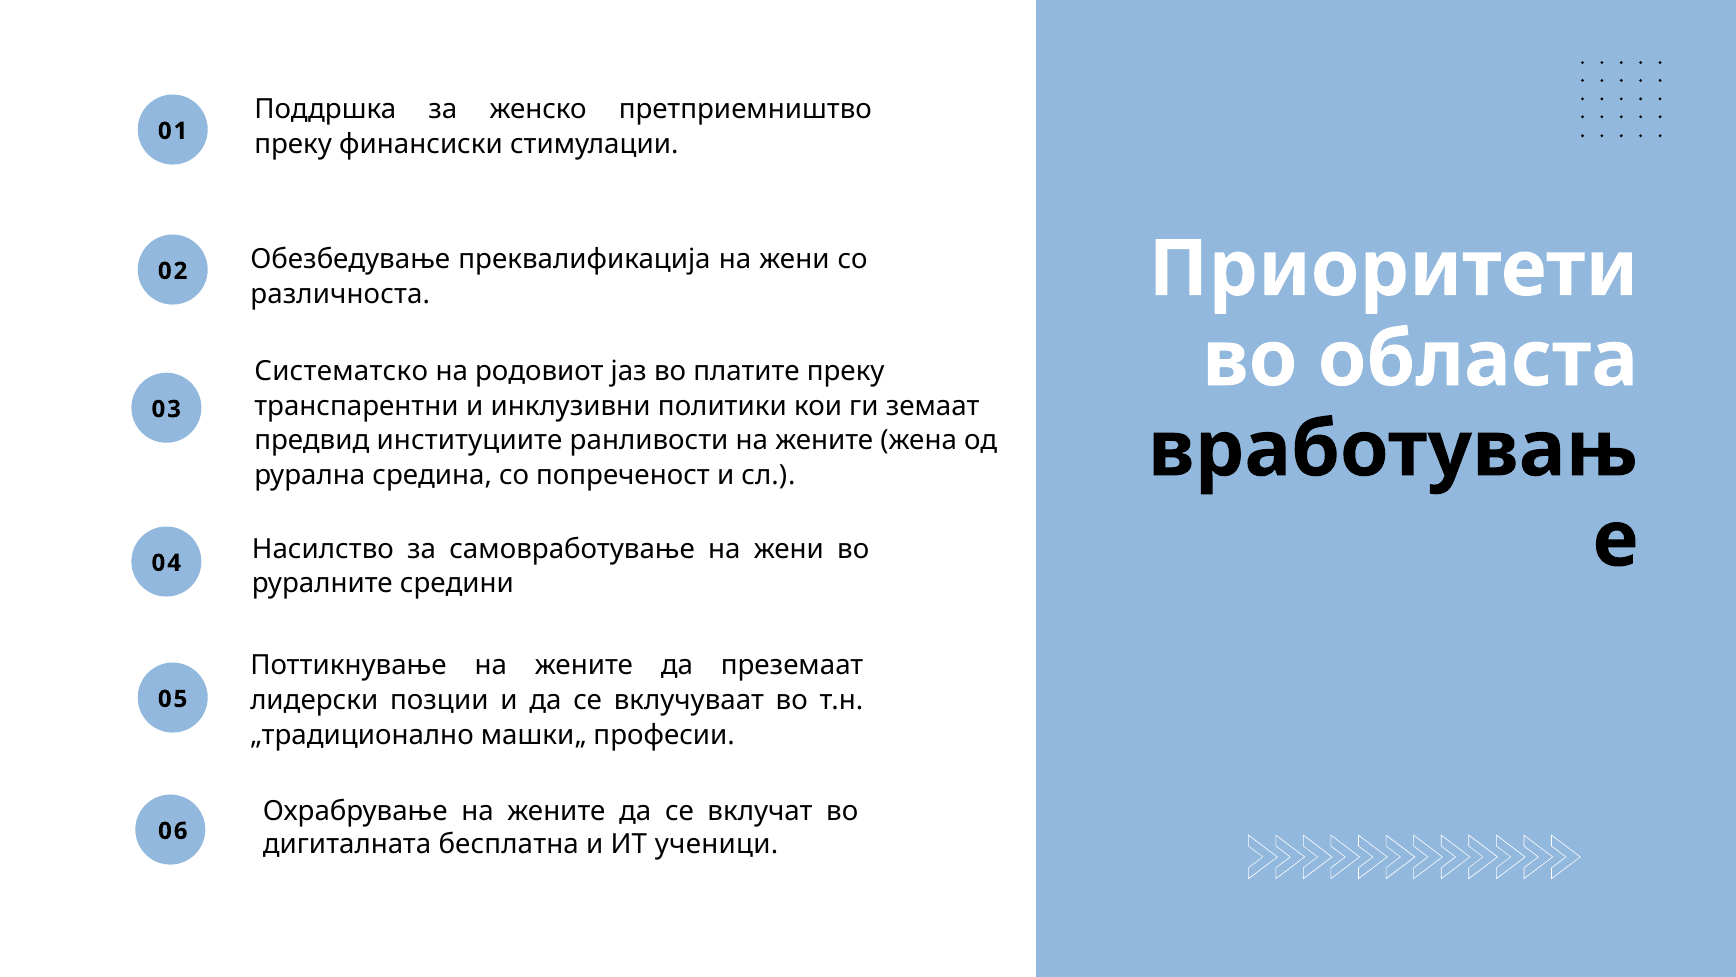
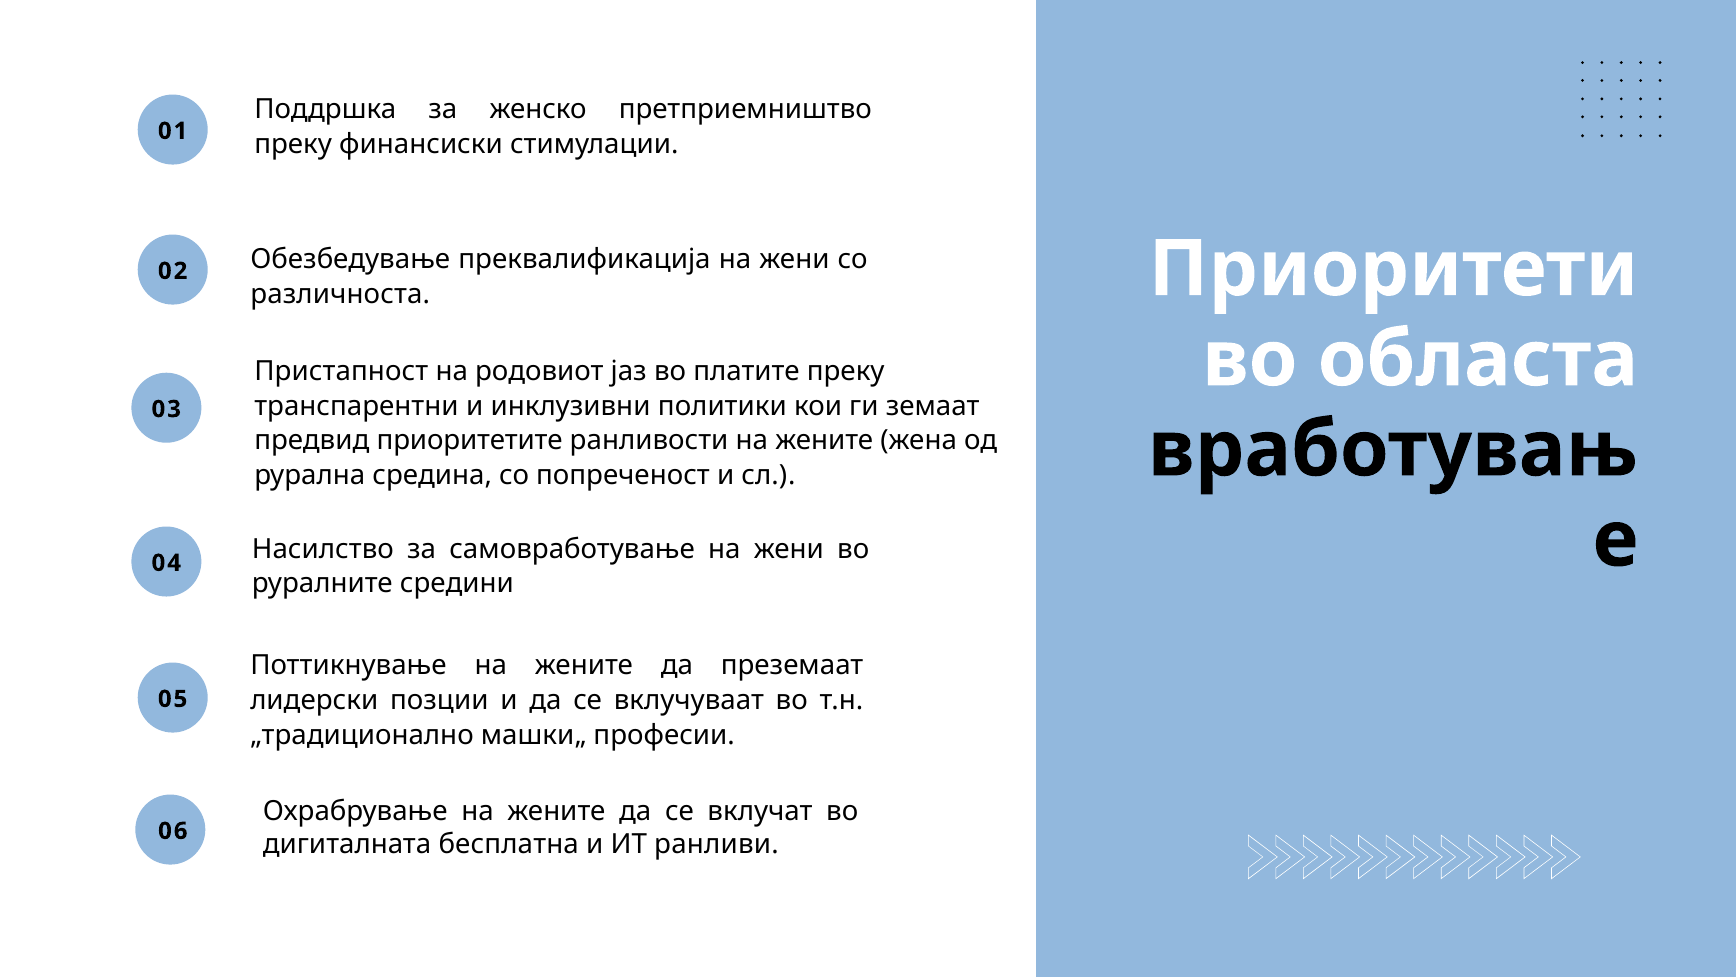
Систематско: Систематско -> Пристапност (341, 371)
институциите: институциите -> приоритетите (470, 440)
ученици: ученици -> ранливи (717, 844)
